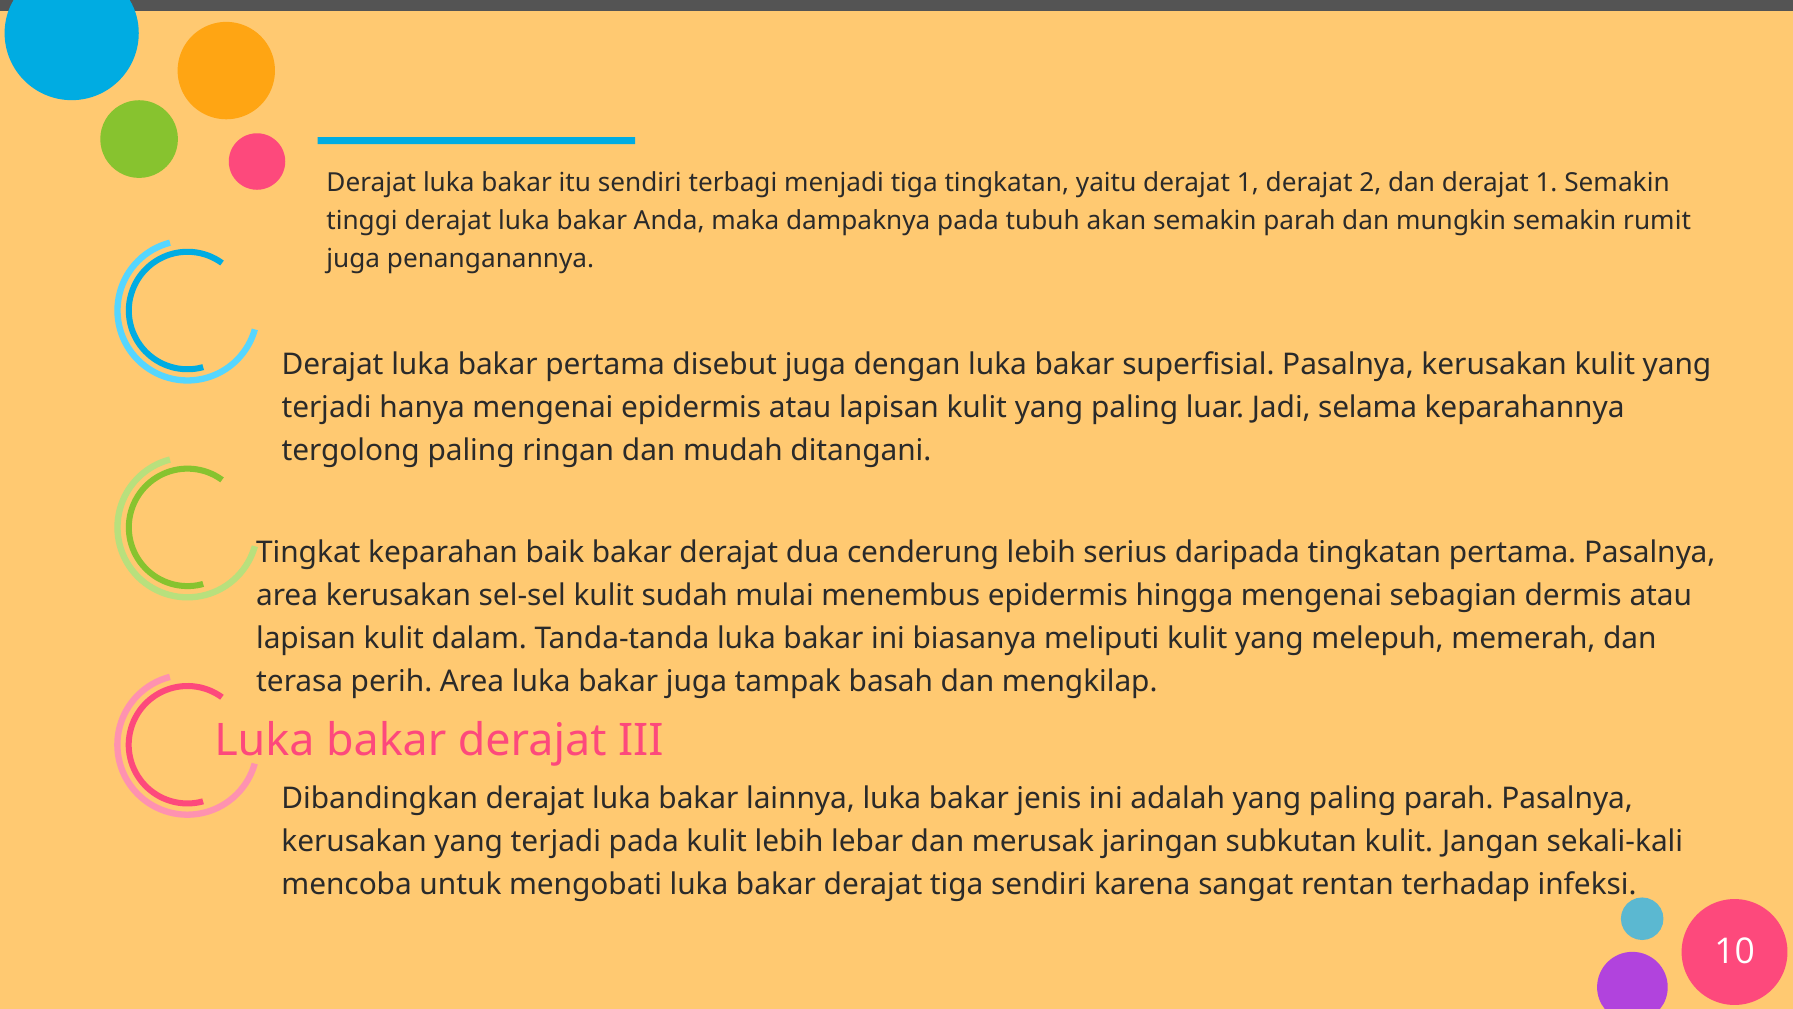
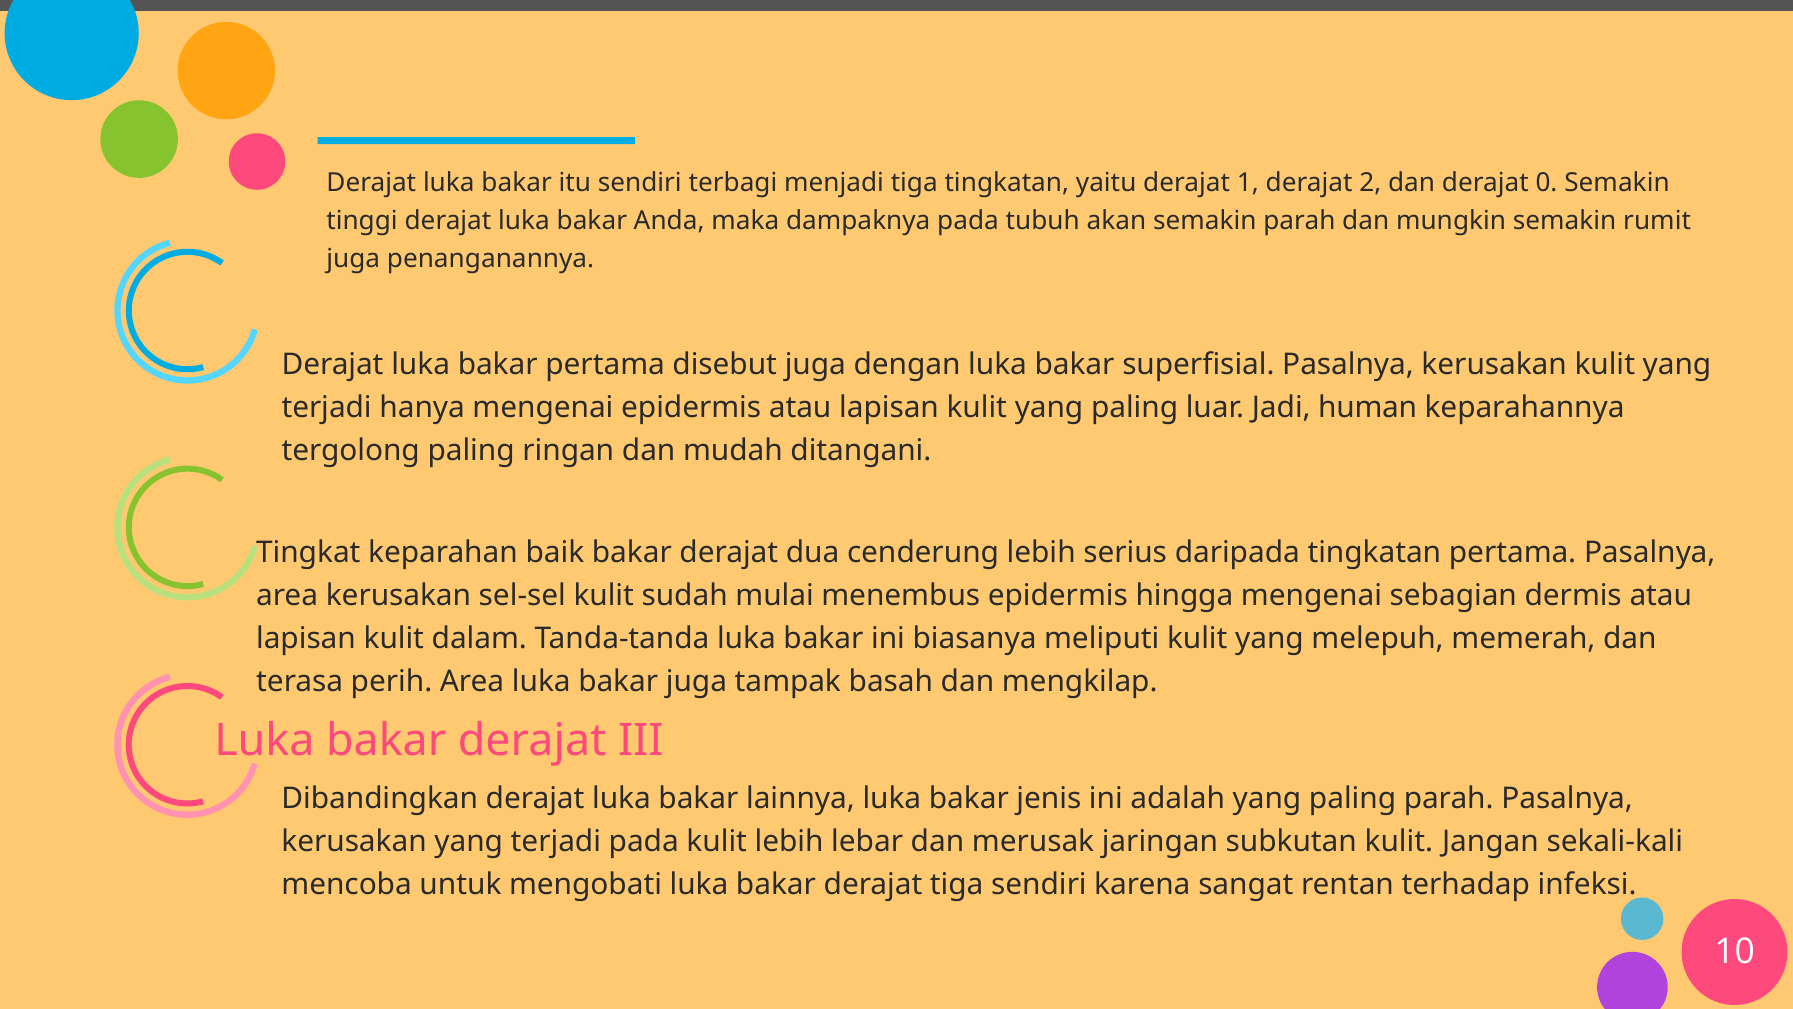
dan derajat 1: 1 -> 0 (1546, 183)
selama: selama -> human (1368, 408)
